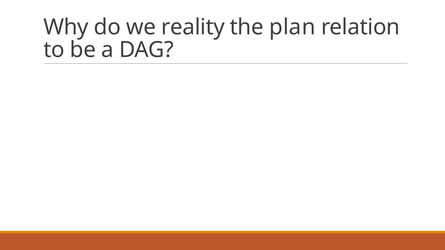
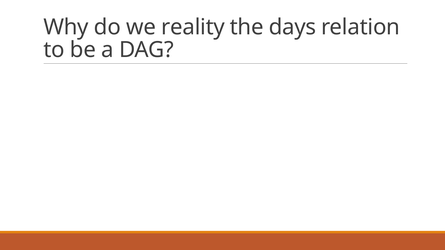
plan: plan -> days (293, 27)
